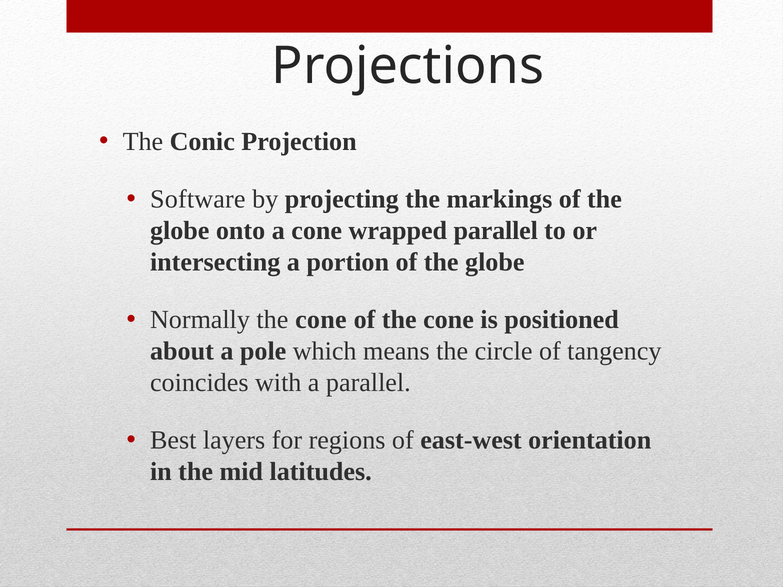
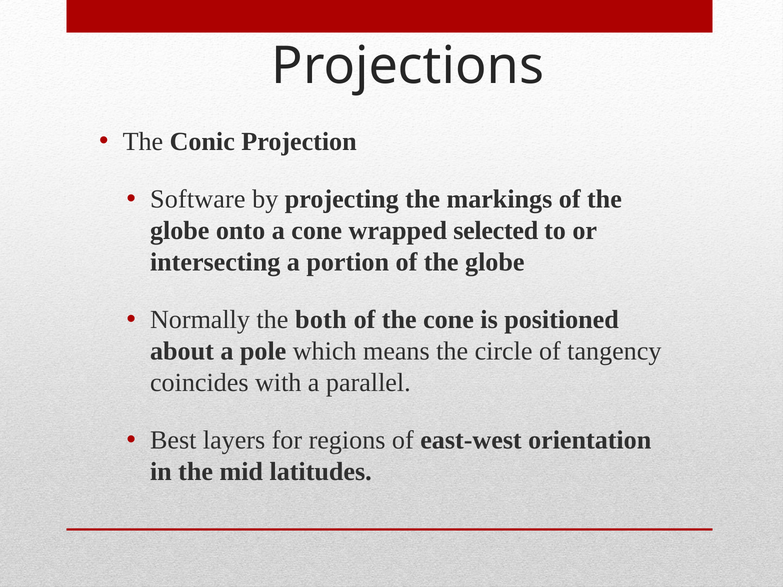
wrapped parallel: parallel -> selected (496, 231)
Normally the cone: cone -> both (321, 320)
